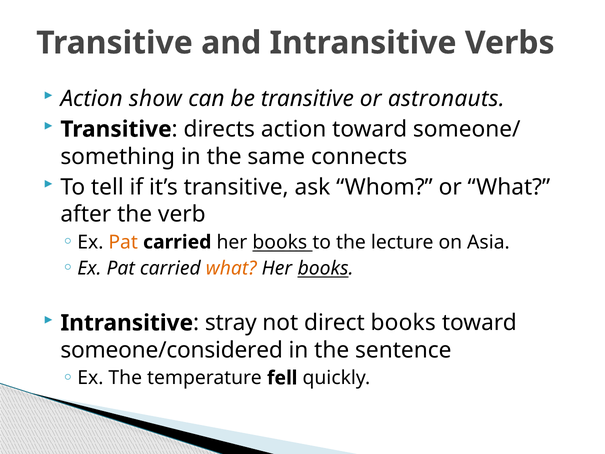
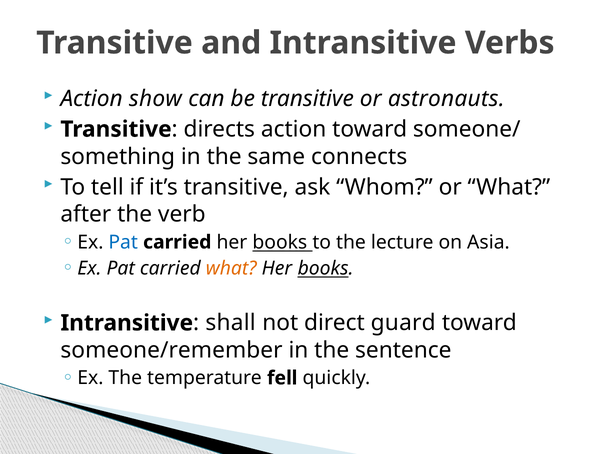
Pat colour: orange -> blue (123, 242)
stray: stray -> shall (231, 323)
direct books: books -> guard (403, 323)
someone/considered: someone/considered -> someone/remember (171, 350)
